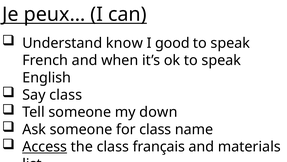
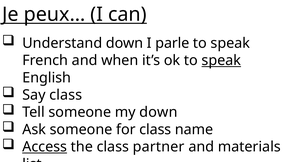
Understand know: know -> down (125, 43)
good: good -> parle (172, 43)
speak underline: none -> present (221, 60)
français: français -> partner (159, 146)
